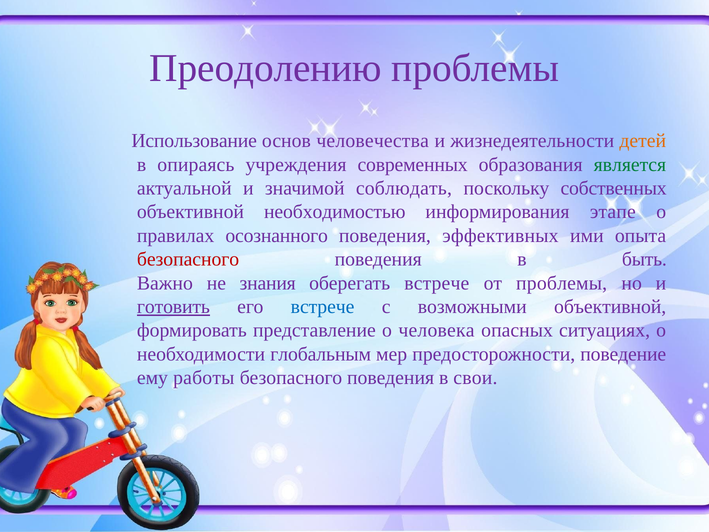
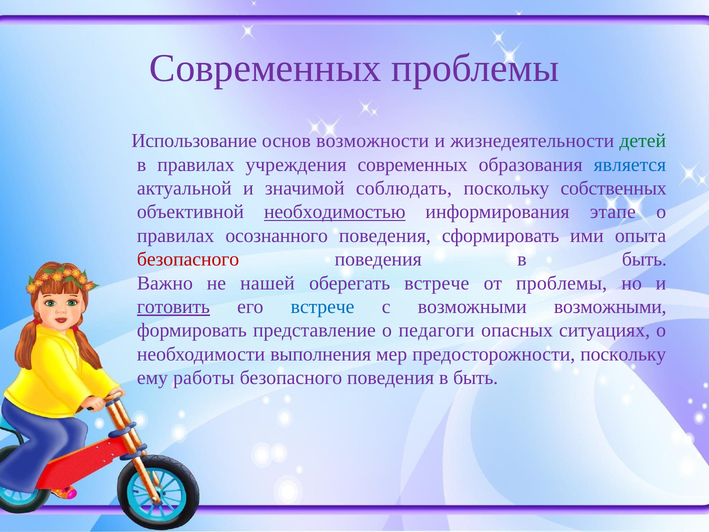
Преодолению: Преодолению -> Современных (266, 68)
человечества: человечества -> возможности (373, 141)
детей colour: orange -> green (643, 141)
в опираясь: опираясь -> правилах (196, 165)
является colour: green -> blue (630, 165)
необходимостью underline: none -> present (335, 212)
эффективных: эффективных -> сформировать (501, 236)
знания: знания -> нашей (267, 283)
возможными объективной: объективной -> возможными (610, 307)
человека: человека -> педагоги (436, 330)
глобальным: глобальным -> выполнения (321, 354)
предосторожности поведение: поведение -> поскольку (623, 354)
свои: свои -> быть (476, 378)
